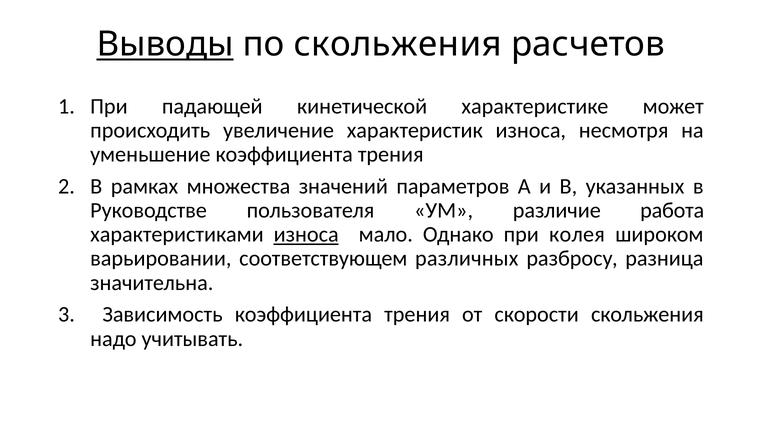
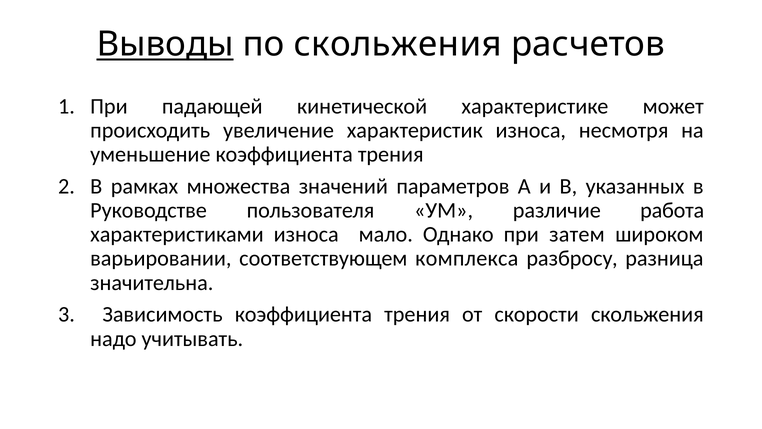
износа underline: present -> none (306, 234)
колея: колея -> затем (577, 234)
различных: различных -> комплекса (467, 258)
